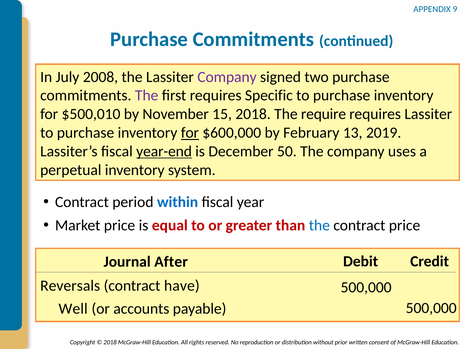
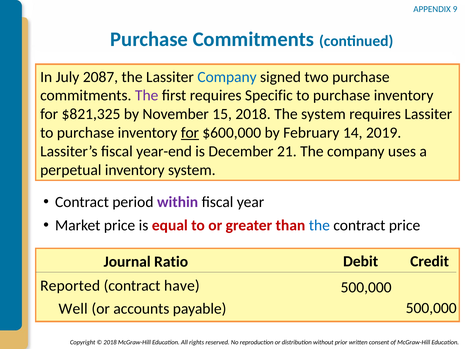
2008: 2008 -> 2087 (100, 77)
Company colour: purple -> blue (227, 77)
$500,010: $500,010 -> $821,325 (91, 114)
The require: require -> system (323, 114)
13: 13 -> 14 (353, 133)
year-end underline: present -> none (164, 151)
50: 50 -> 21 (287, 151)
within colour: blue -> purple (178, 202)
After: After -> Ratio (171, 261)
Reversals: Reversals -> Reported (70, 286)
